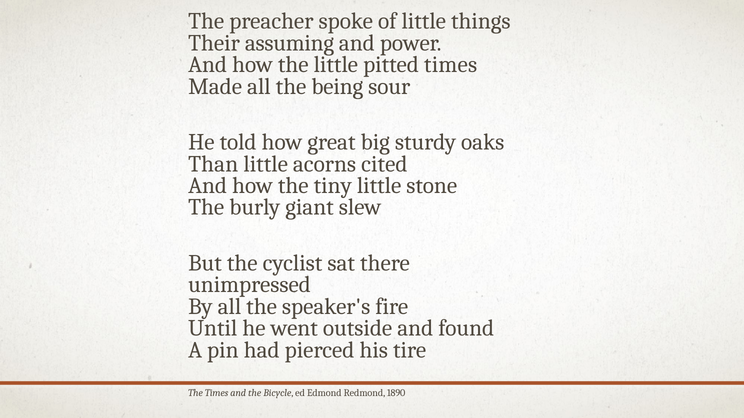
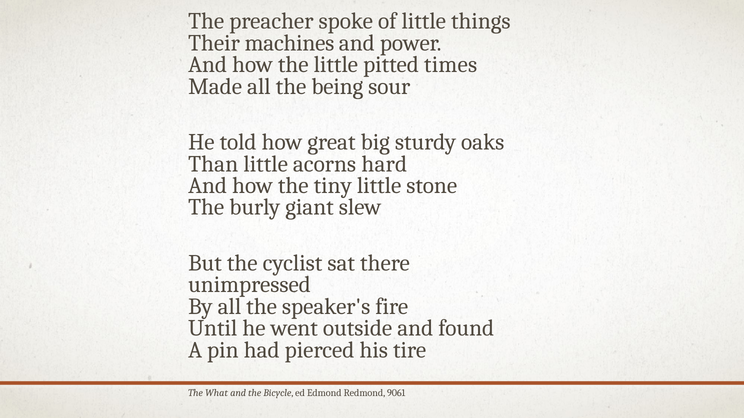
assuming: assuming -> machines (289, 43)
cited: cited -> hard (384, 164)
The Times: Times -> What (217, 393)
1890: 1890 -> 9061 (396, 393)
